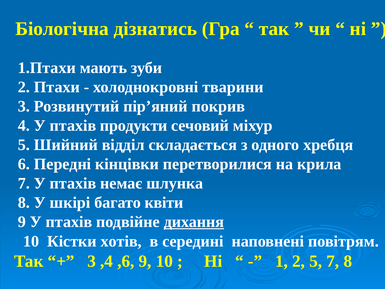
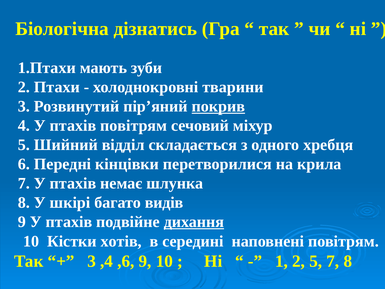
покрив underline: none -> present (218, 106)
птахів продукти: продукти -> повітрям (134, 126)
квіти: квіти -> видів (164, 203)
